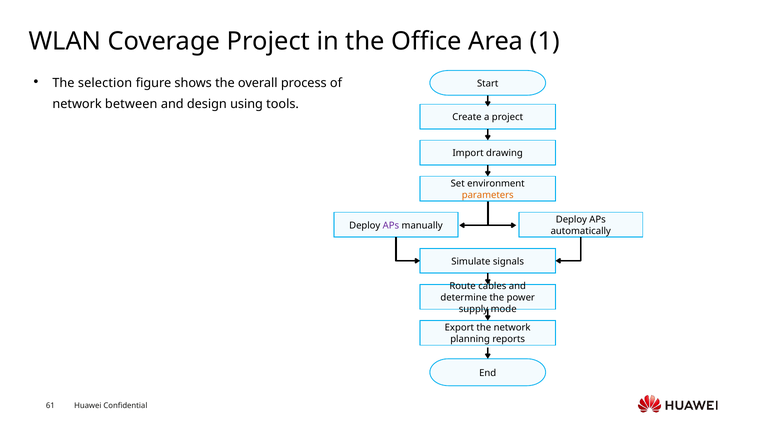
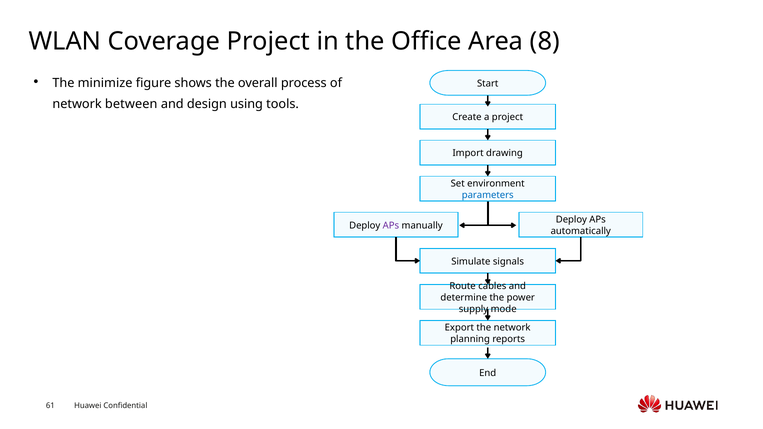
1: 1 -> 8 (545, 42)
selection: selection -> minimize (105, 83)
parameters colour: orange -> blue (488, 195)
